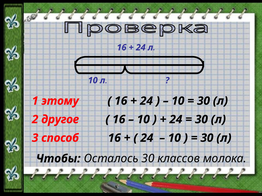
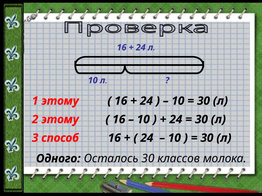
2 другое: другое -> этому (60, 120)
Чтобы: Чтобы -> Одного (58, 159)
